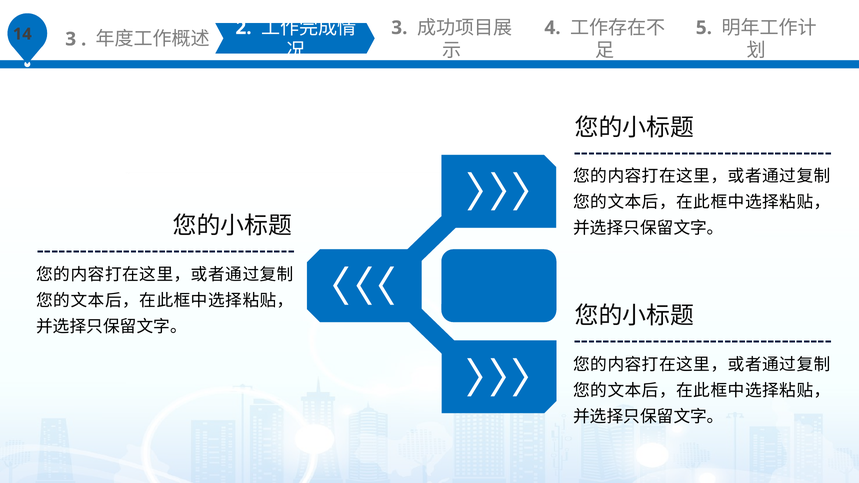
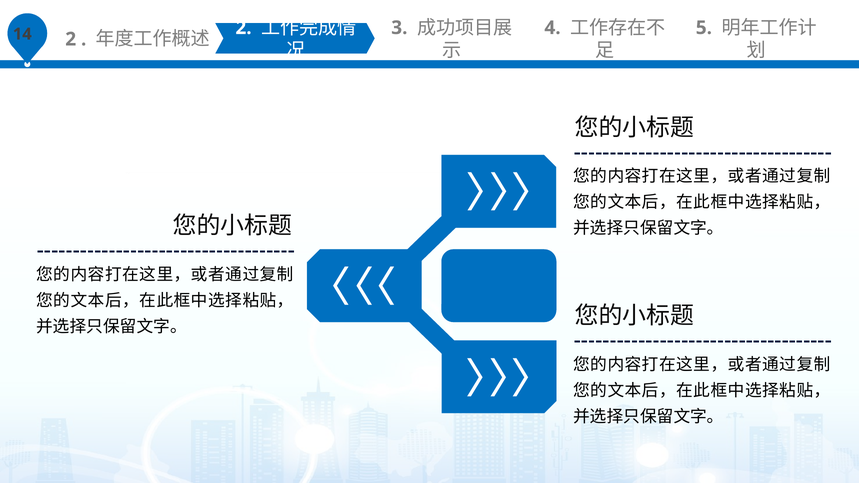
3: 3 -> 2 (71, 39)
